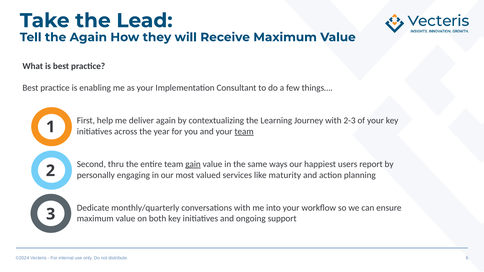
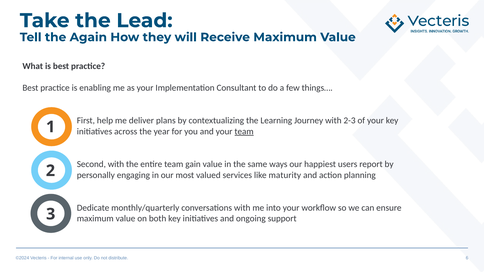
deliver again: again -> plans (166, 121)
Second thru: thru -> with (116, 164)
gain underline: present -> none (193, 164)
